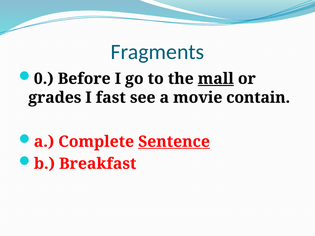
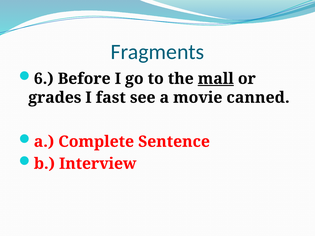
0: 0 -> 6 (44, 79)
contain: contain -> canned (258, 98)
Sentence underline: present -> none (174, 142)
Breakfast: Breakfast -> Interview (98, 164)
